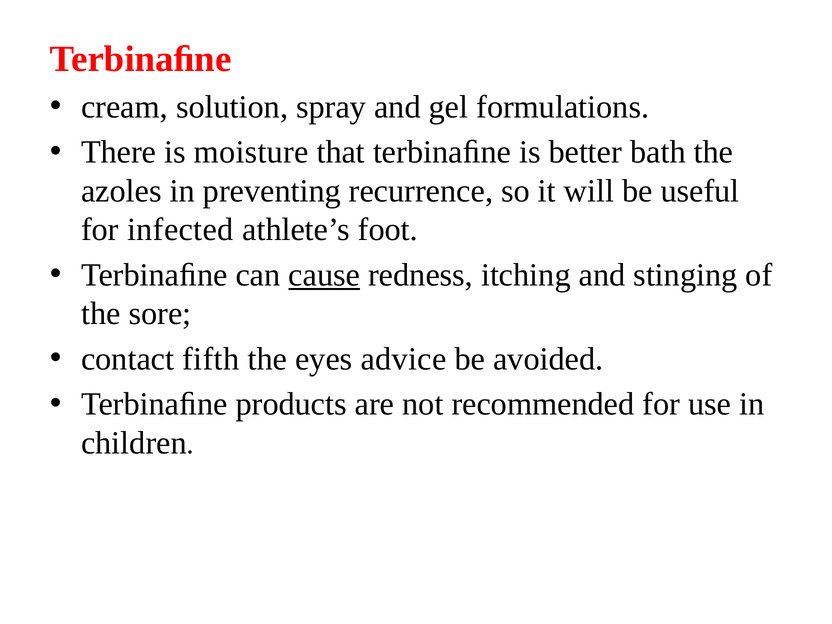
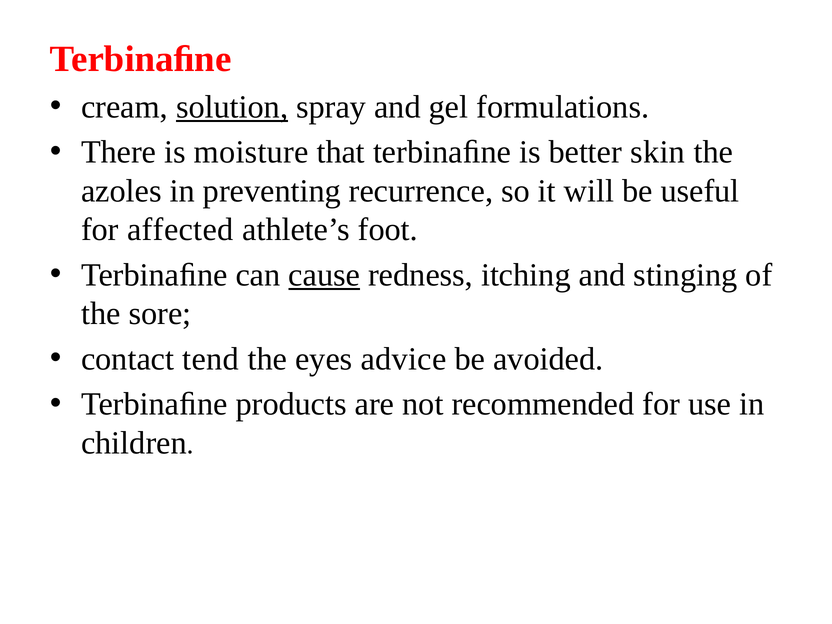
solution underline: none -> present (232, 107)
bath: bath -> skin (658, 152)
infected: infected -> affected (180, 230)
fifth: fifth -> tend (211, 359)
